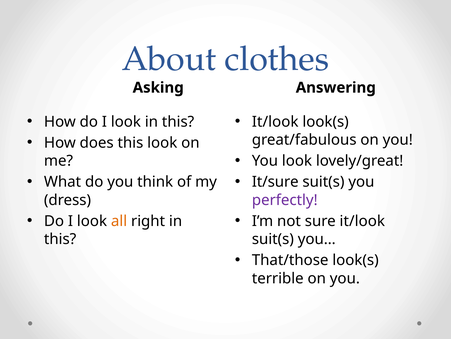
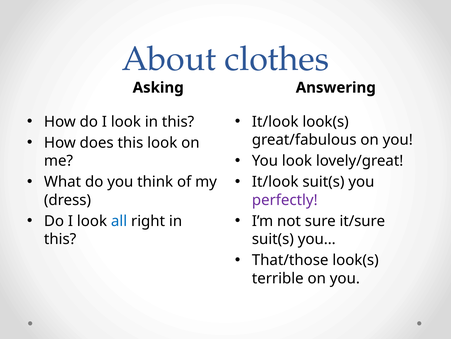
It/sure: It/sure -> It/look (275, 182)
all colour: orange -> blue (119, 221)
sure it/look: it/look -> it/sure (362, 221)
